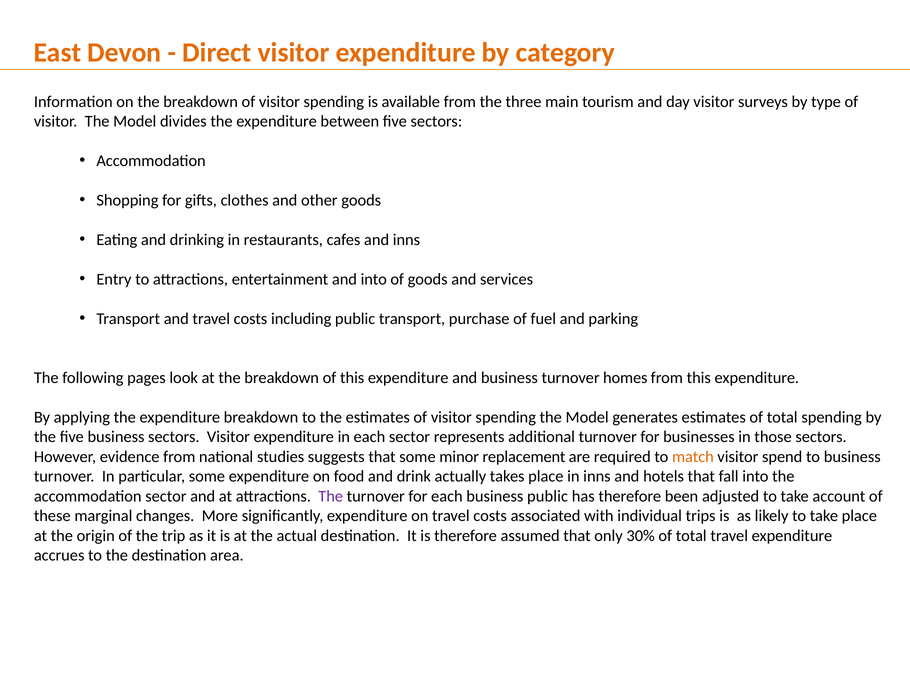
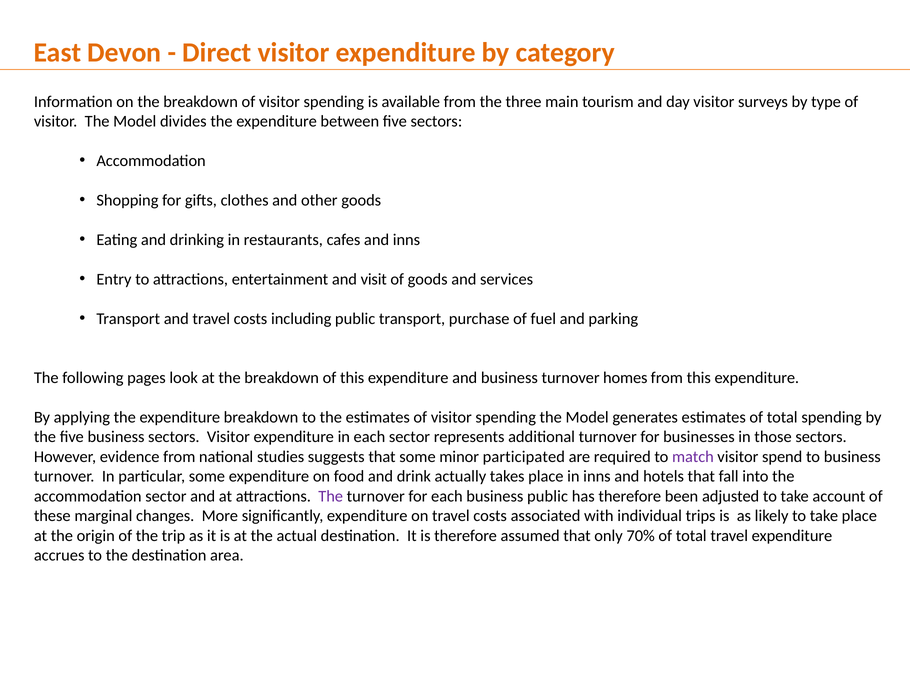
and into: into -> visit (374, 279)
replacement: replacement -> participated (524, 457)
match colour: orange -> purple (693, 457)
30%: 30% -> 70% (641, 536)
